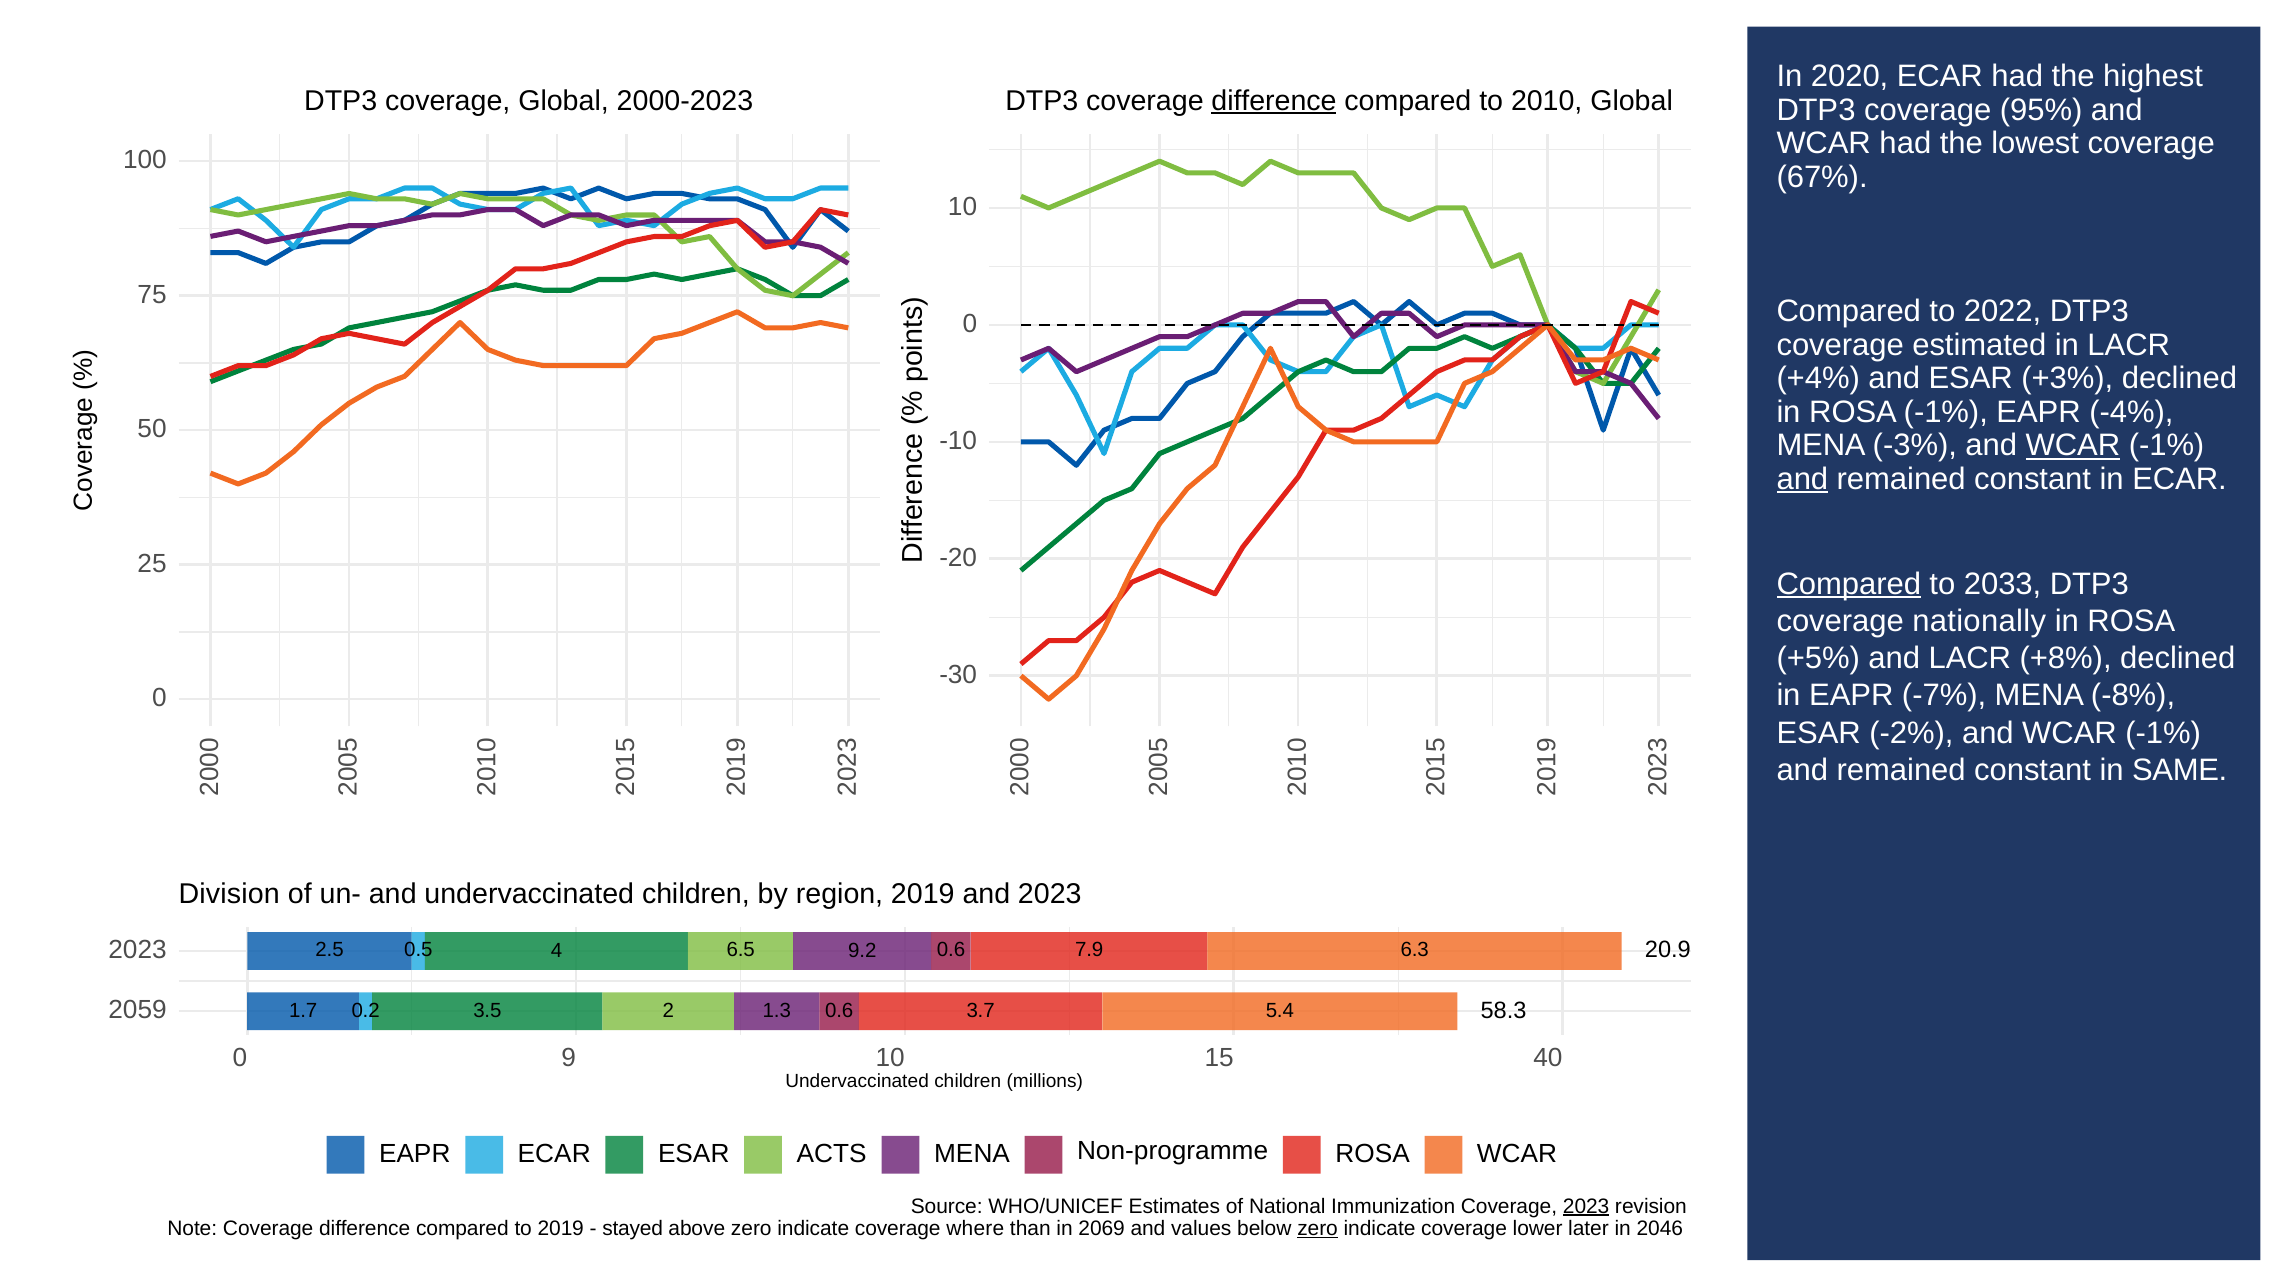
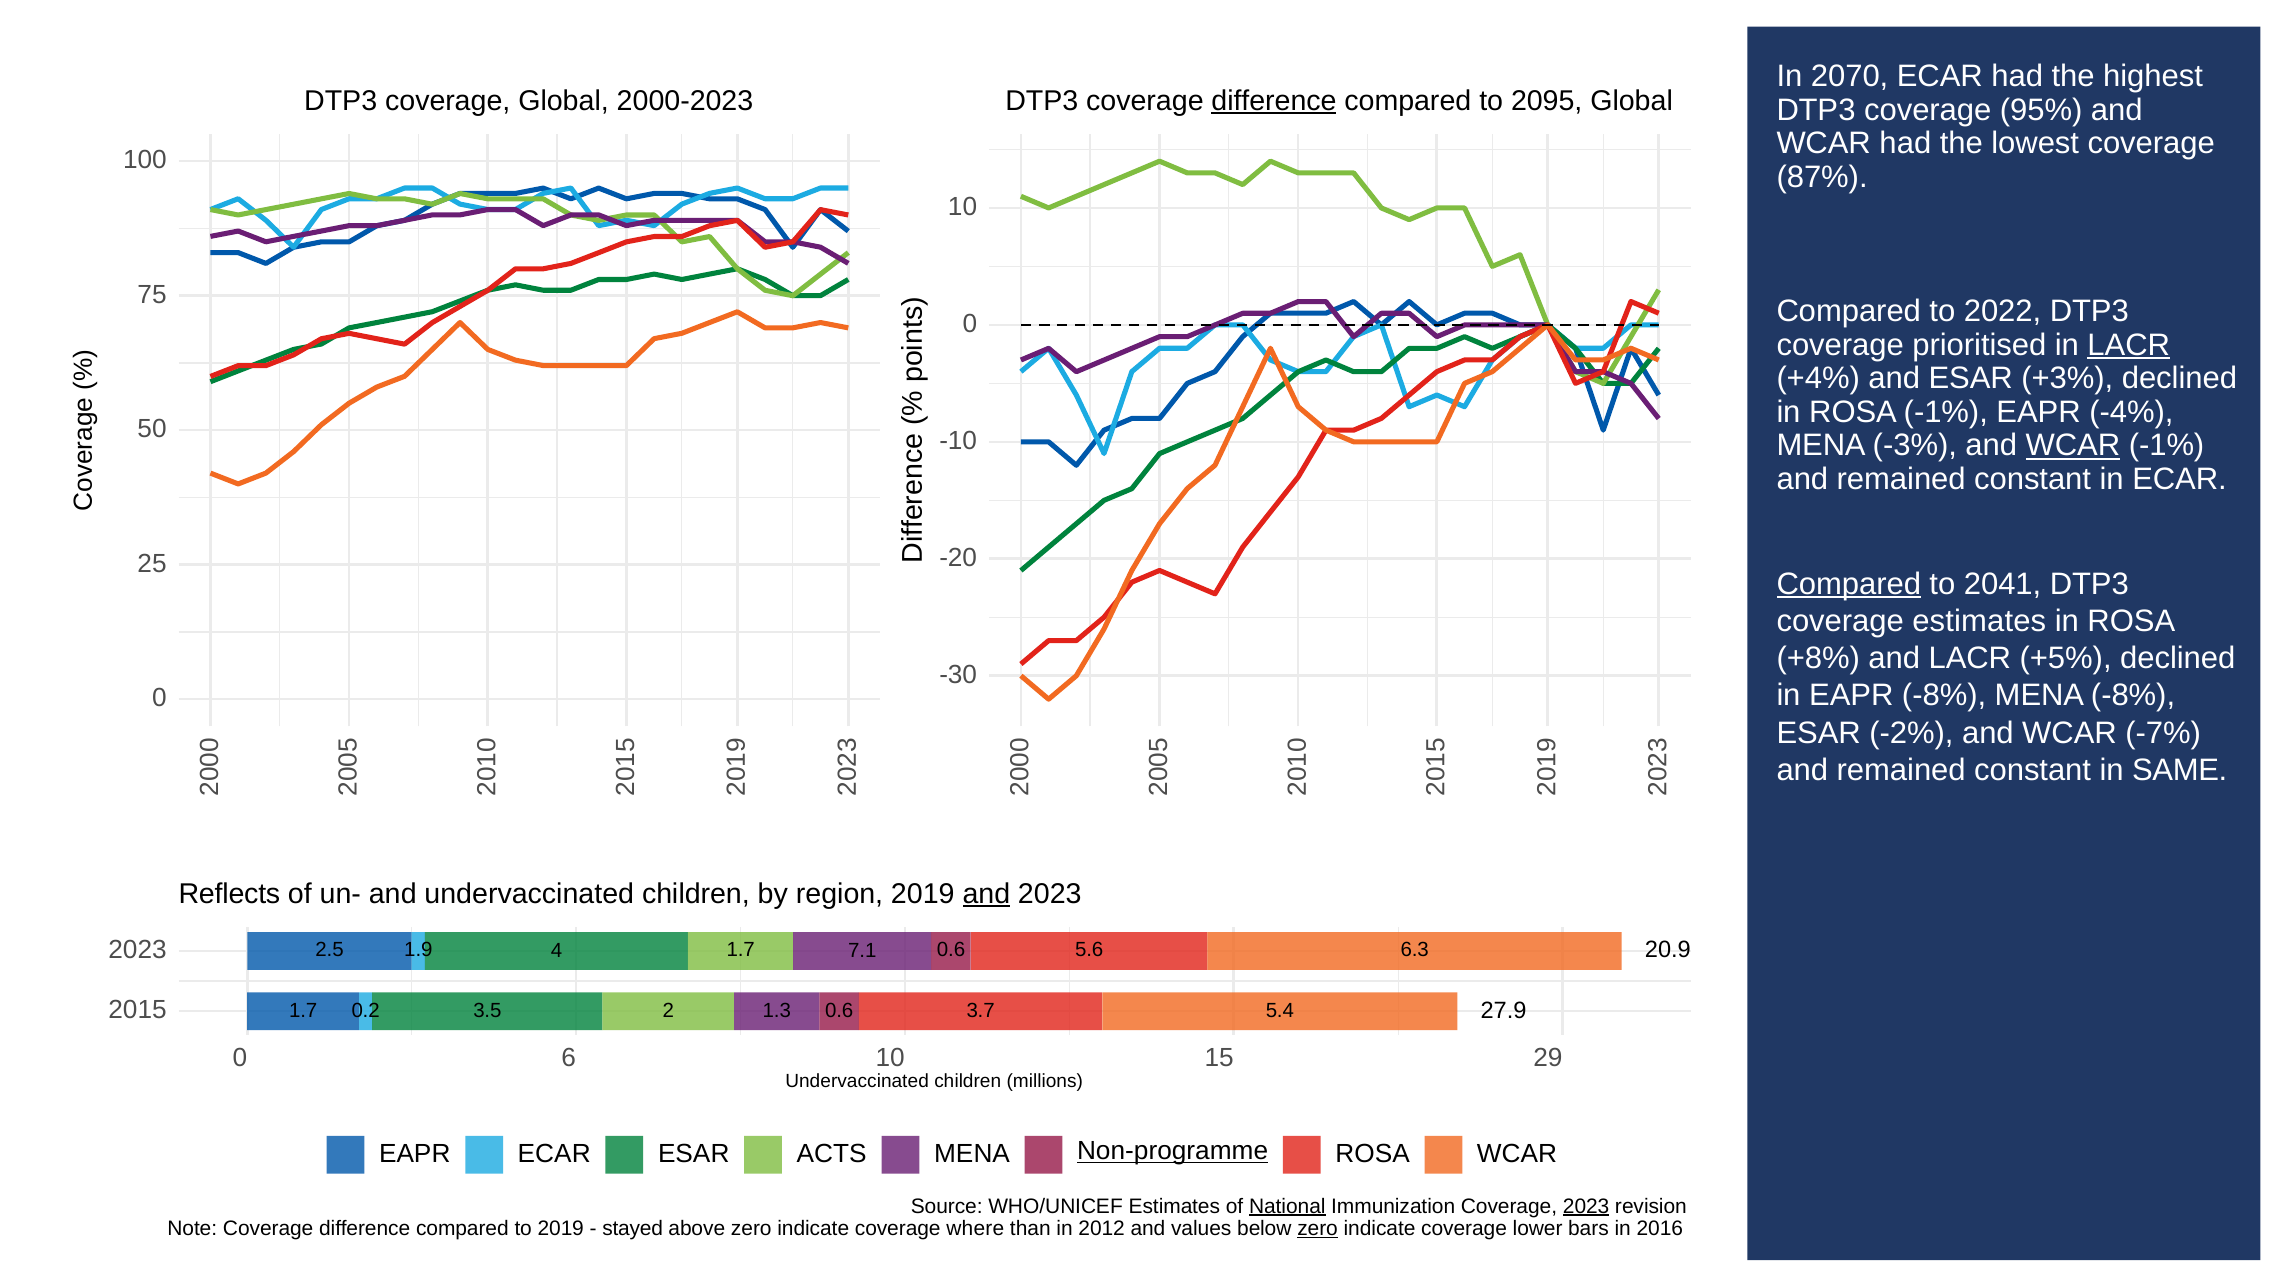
2020: 2020 -> 2070 (1850, 77)
2010: 2010 -> 2095 (1547, 101)
67%: 67% -> 87% (1822, 177)
estimated: estimated -> prioritised (1979, 345)
LACR underline: none -> present (2129, 345)
and underline: present -> none (1802, 479)
2033: 2033 -> 2041 (2003, 584)
coverage nationally: nationally -> estimates (1979, 622)
+5%: +5% -> +8% (1818, 659)
+8%: +8% -> +5% (2066, 659)
EAPR -7%: -7% -> -8% (1944, 696)
-2% and WCAR -1%: -1% -> -7% (2163, 733)
Division: Division -> Reflects (229, 894)
and underline: none -> present (986, 894)
0.5: 0.5 -> 1.9 (418, 951)
6.5: 6.5 -> 1.7 (741, 951)
7.9: 7.9 -> 5.6 (1089, 951)
9.2: 9.2 -> 7.1 (862, 951)
2059: 2059 -> 2015 (138, 1011)
58.3: 58.3 -> 27.9 (1503, 1011)
0 9: 9 -> 6 (569, 1058)
40: 40 -> 29 (1548, 1058)
Non-programme underline: none -> present (1173, 1152)
National underline: none -> present (1287, 1207)
2069: 2069 -> 2012 (1102, 1229)
later: later -> bars (1588, 1229)
2046: 2046 -> 2016 (1660, 1229)
